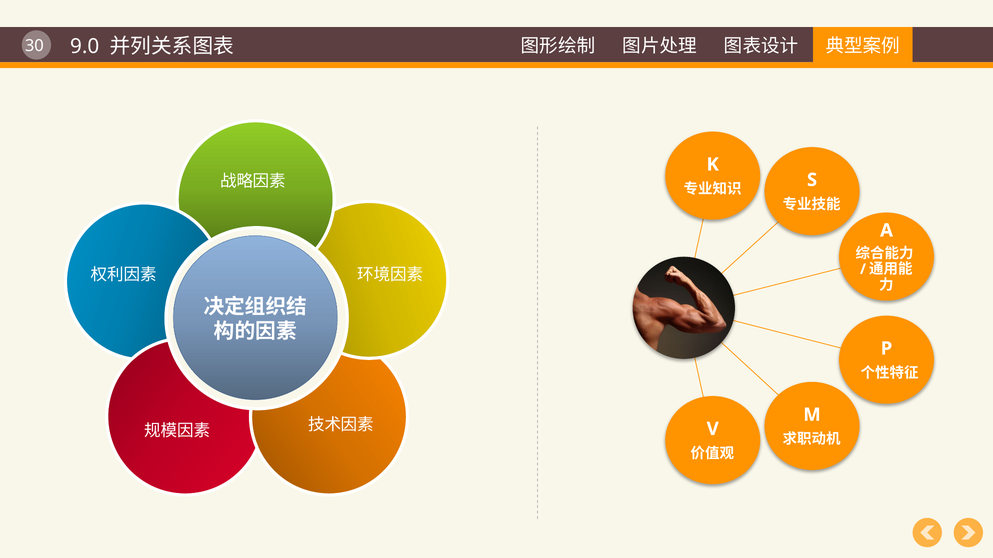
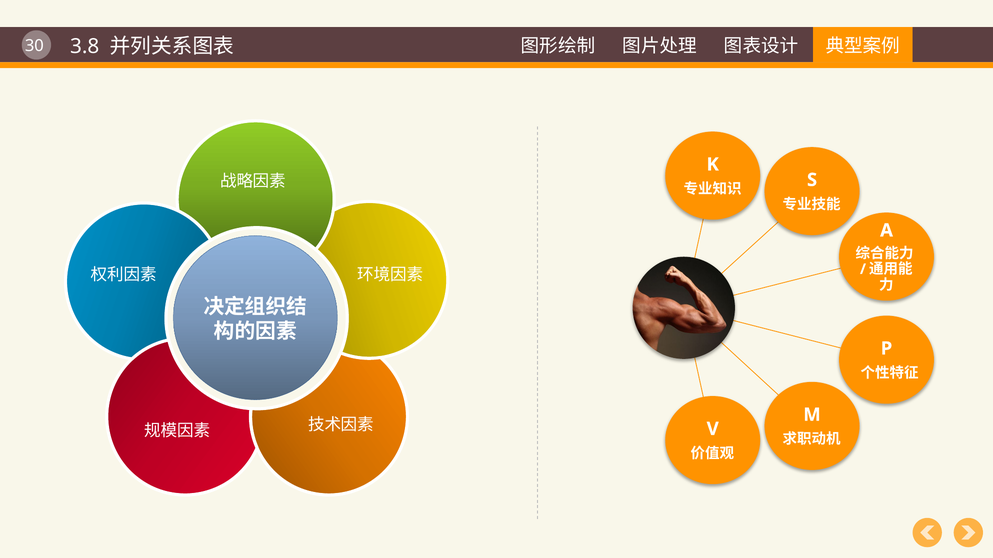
9.0: 9.0 -> 3.8 (85, 46)
